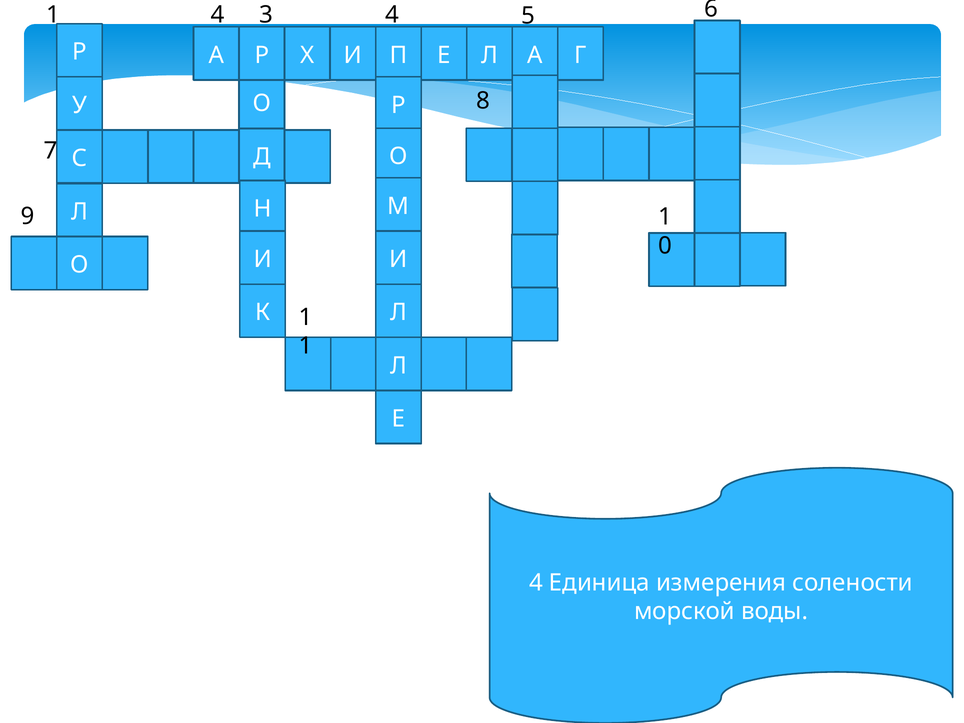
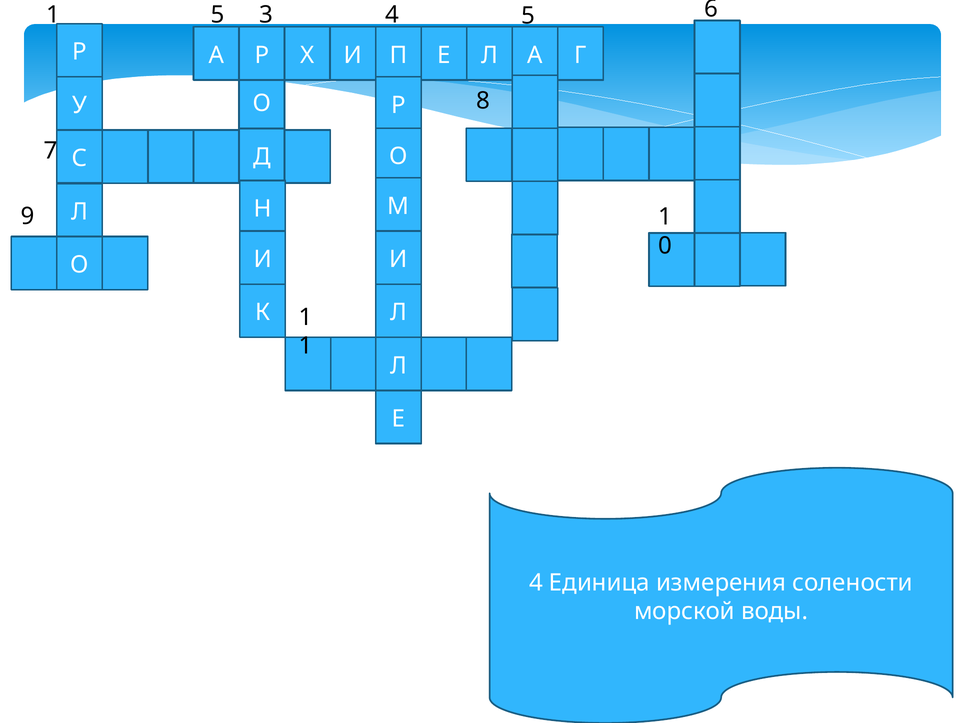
1 4: 4 -> 5 (218, 15)
